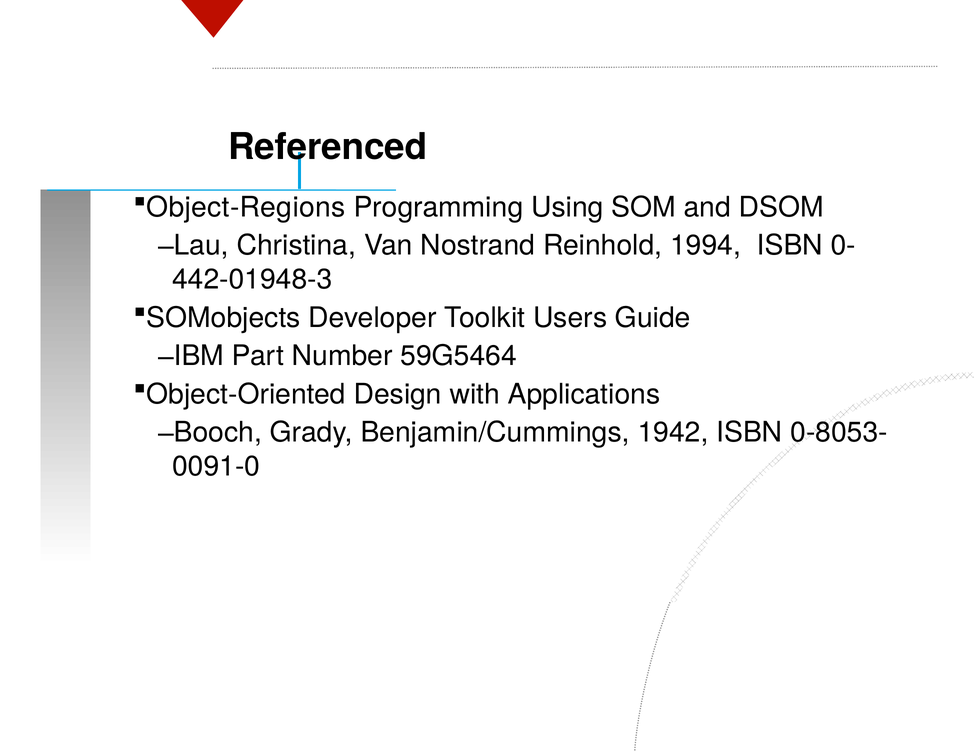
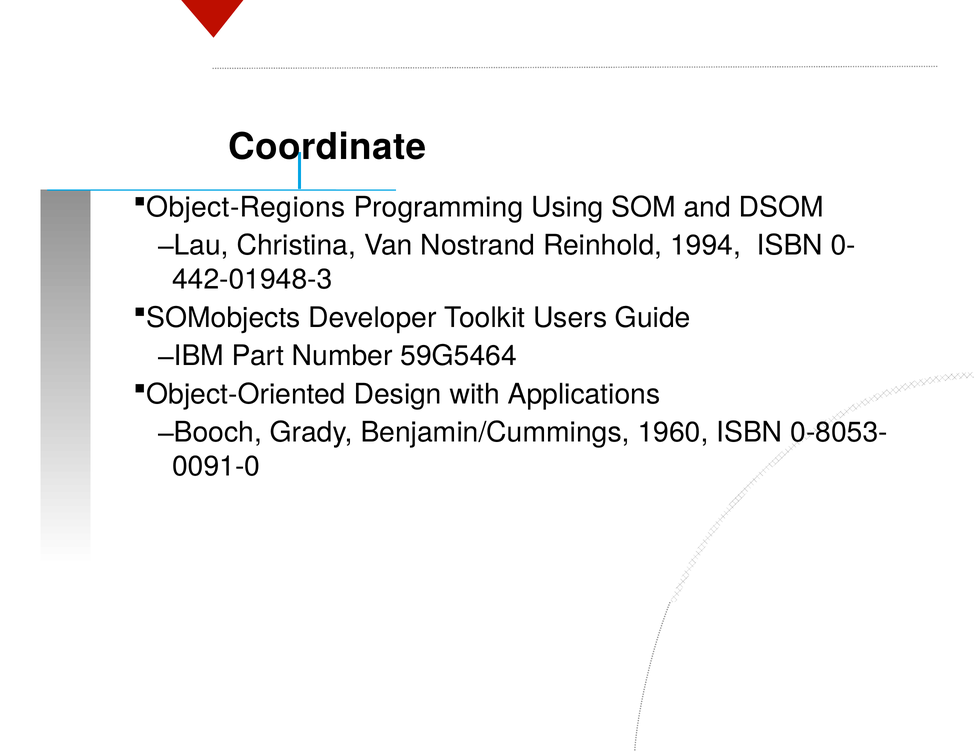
Referenced: Referenced -> Coordinate (327, 147)
1942: 1942 -> 1960 (673, 432)
